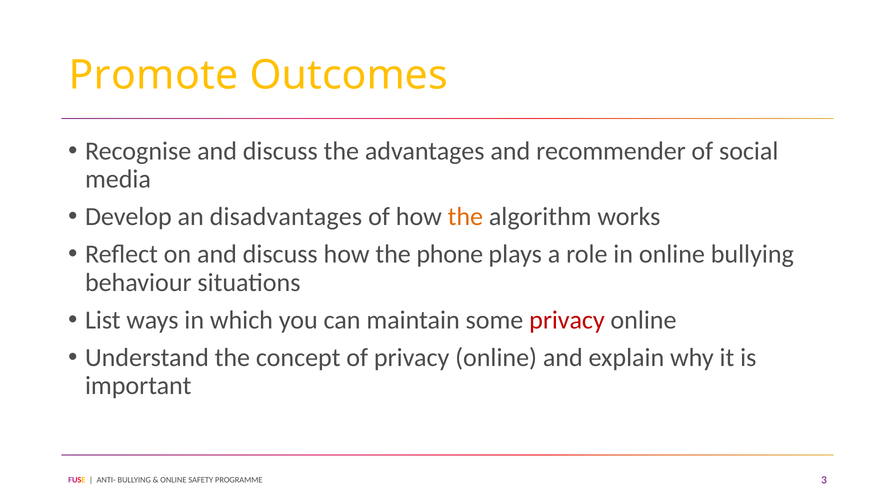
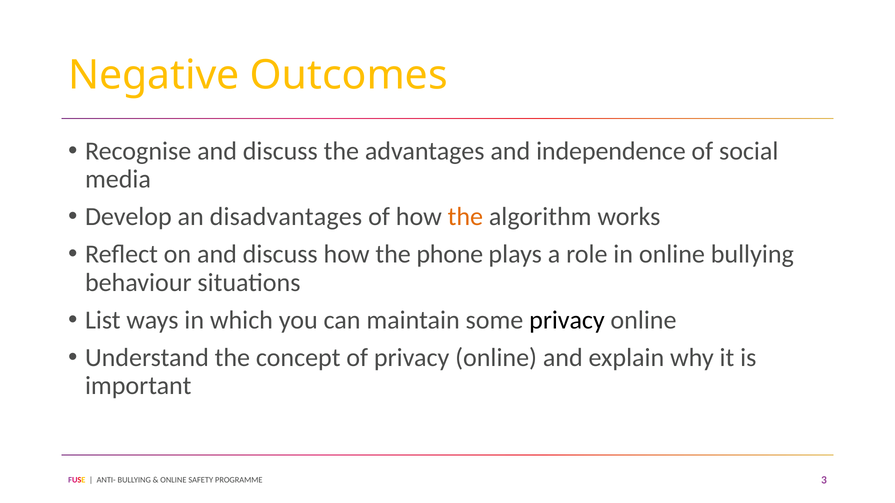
Promote: Promote -> Negative (154, 75)
recommender: recommender -> independence (611, 151)
privacy colour: red -> black (567, 320)
